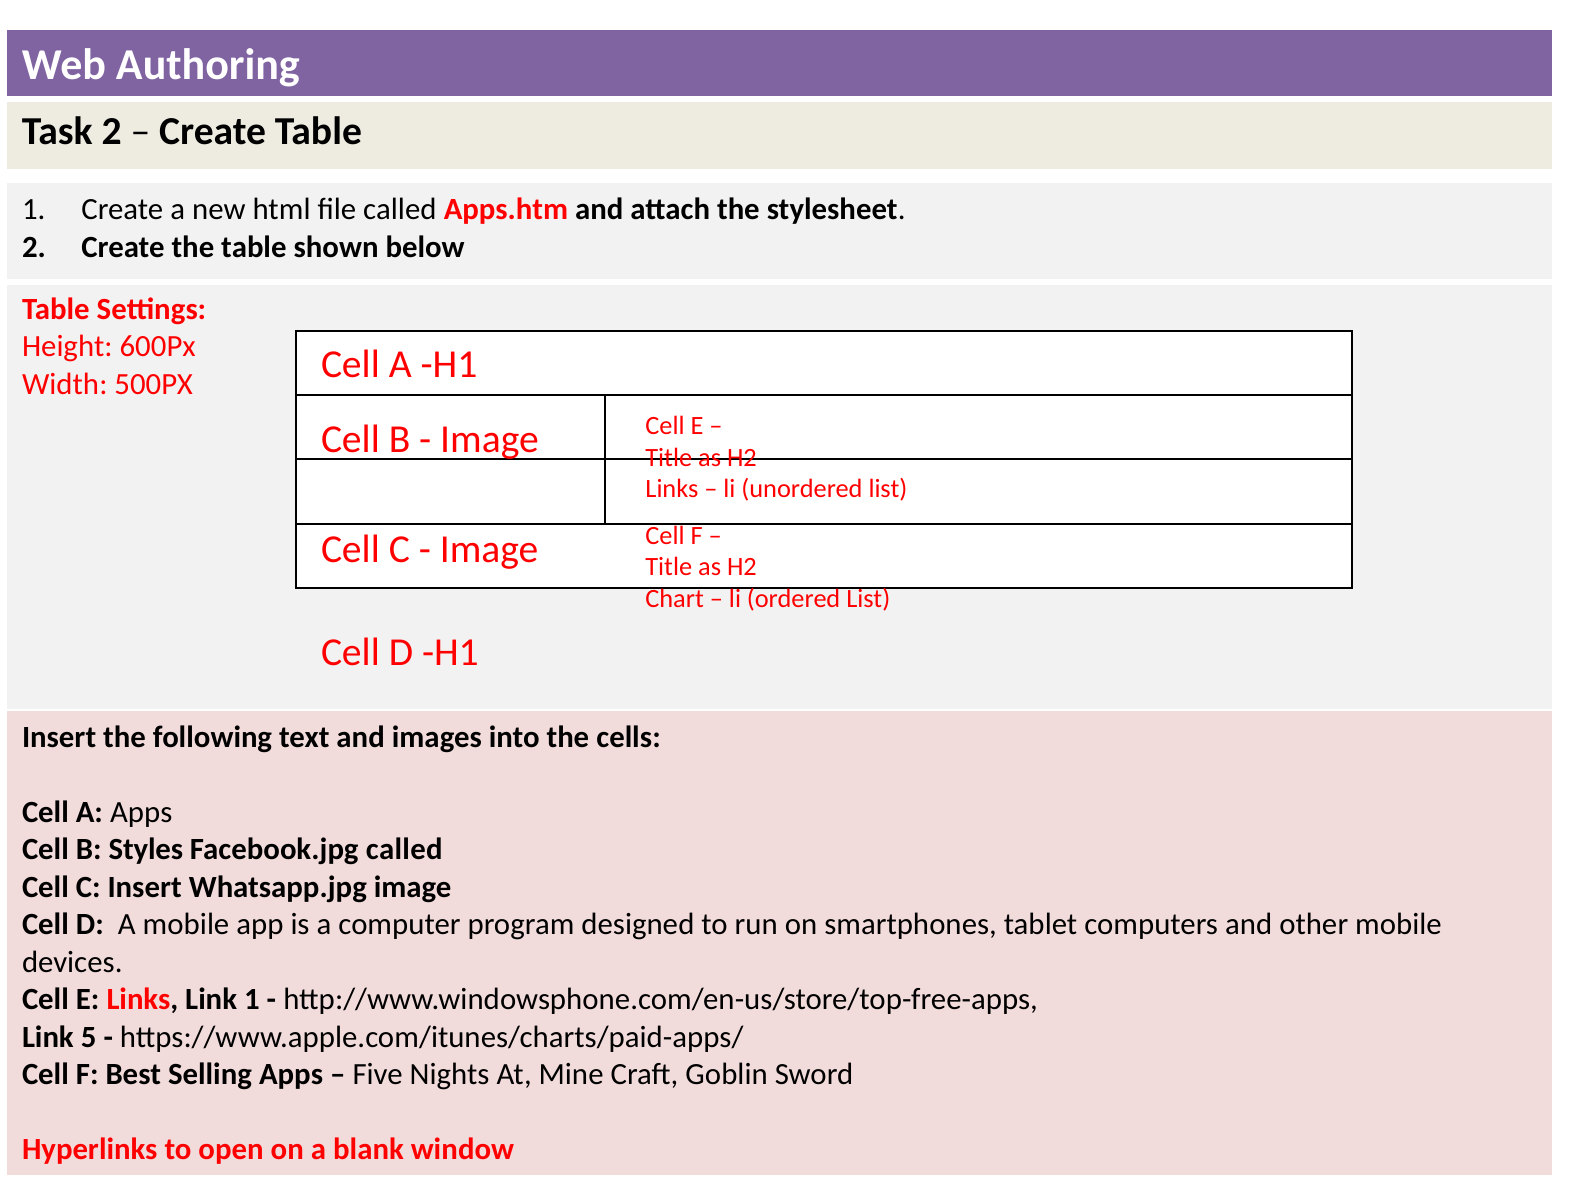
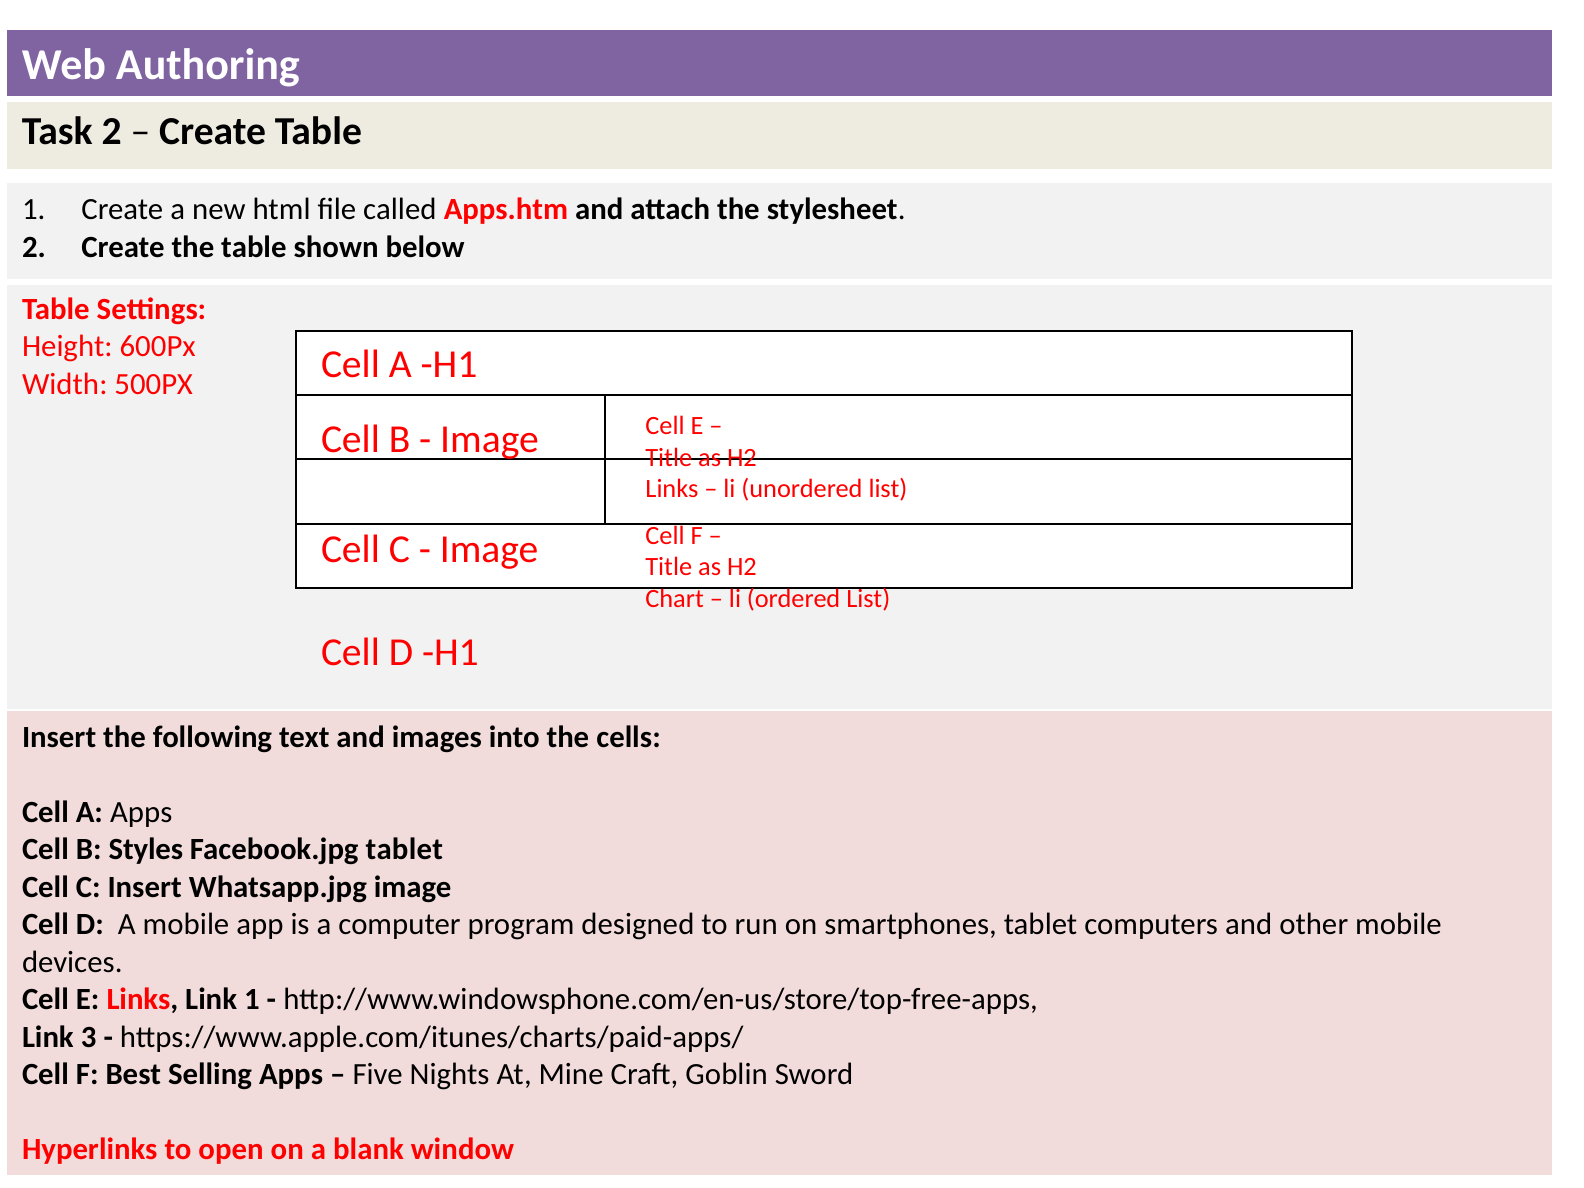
Facebook.jpg called: called -> tablet (404, 850)
5: 5 -> 3 (89, 1037)
